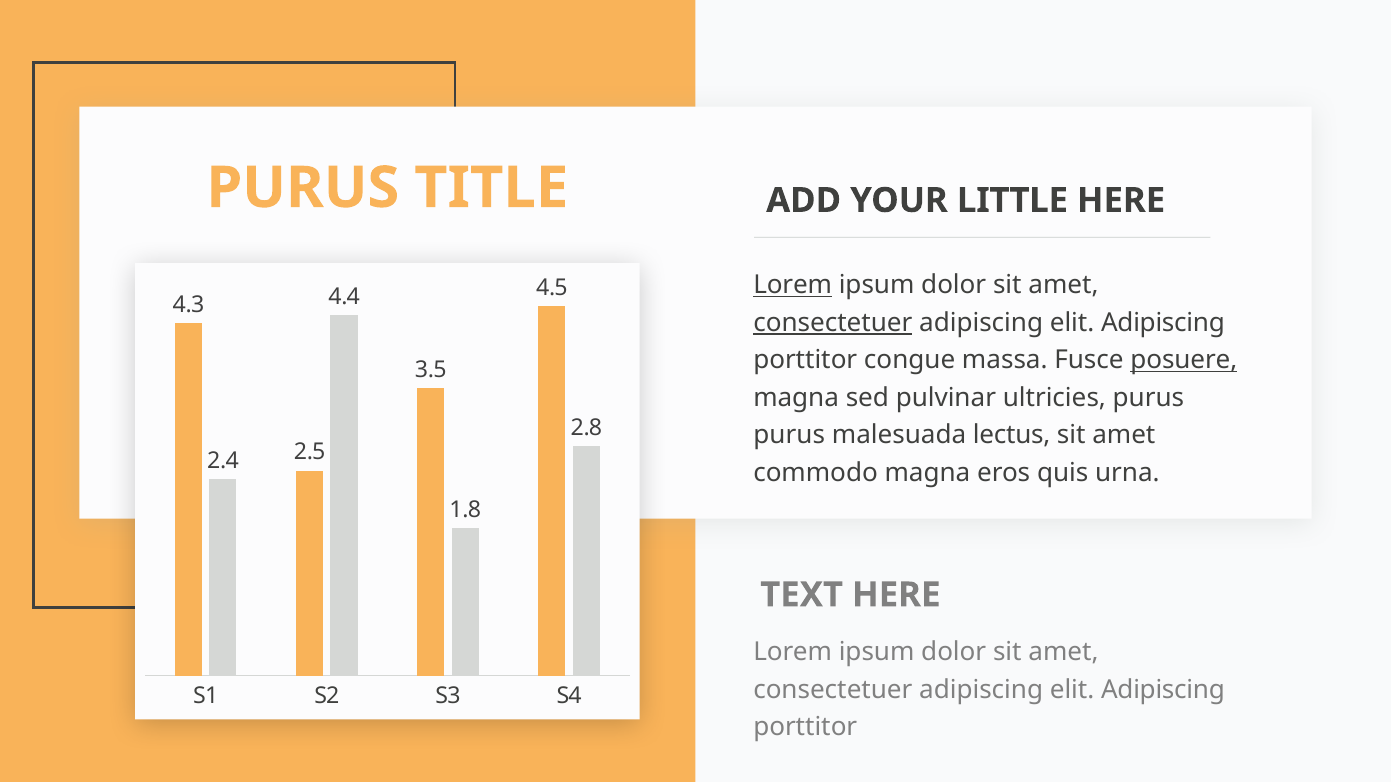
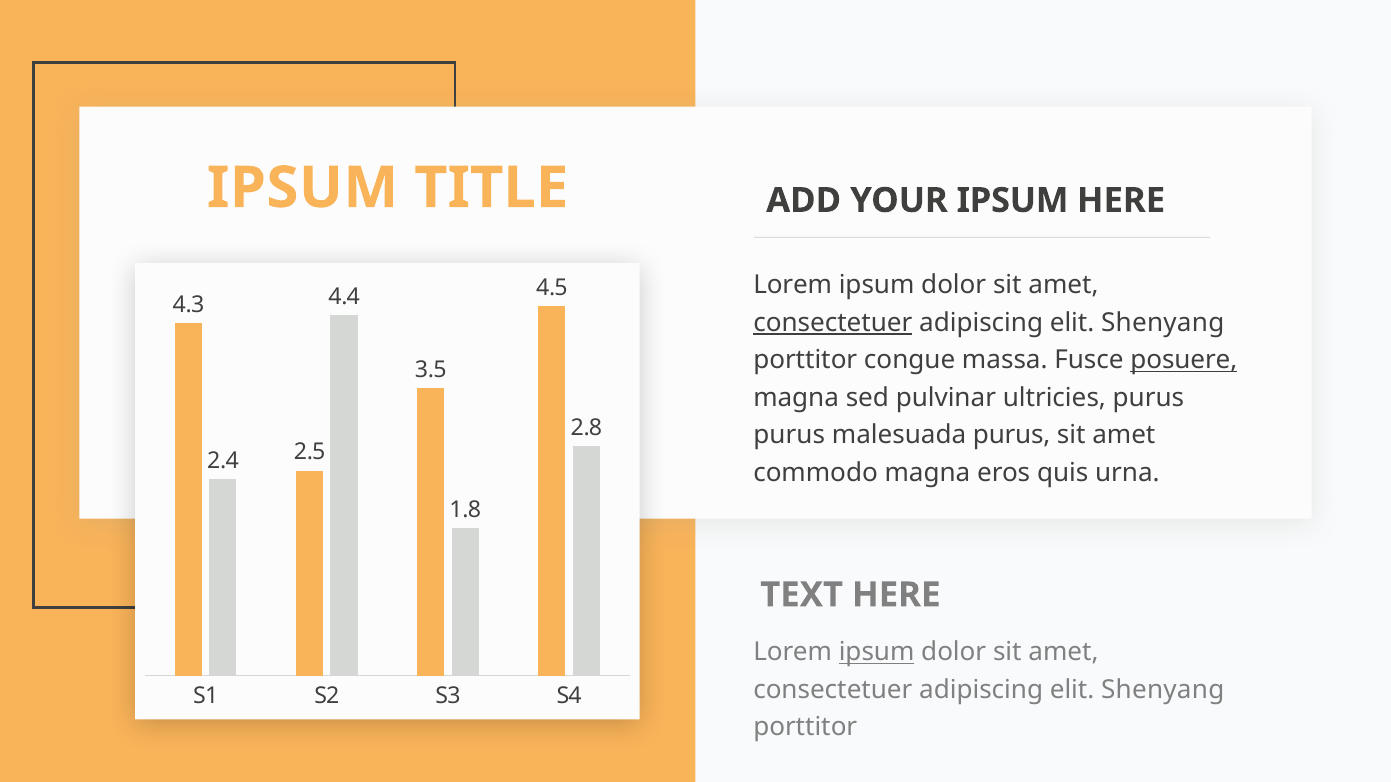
PURUS: PURUS -> IPSUM (302, 188)
YOUR LITTLE: LITTLE -> IPSUM (1013, 201)
Lorem underline: present -> none (793, 285)
Adipiscing: Adipiscing -> Shenyang (1163, 323)
malesuada lectus: lectus -> purus (1012, 435)
ipsum underline: none -> present (877, 653)
Adipiscing: Adipiscing -> Shenyang (1163, 690)
